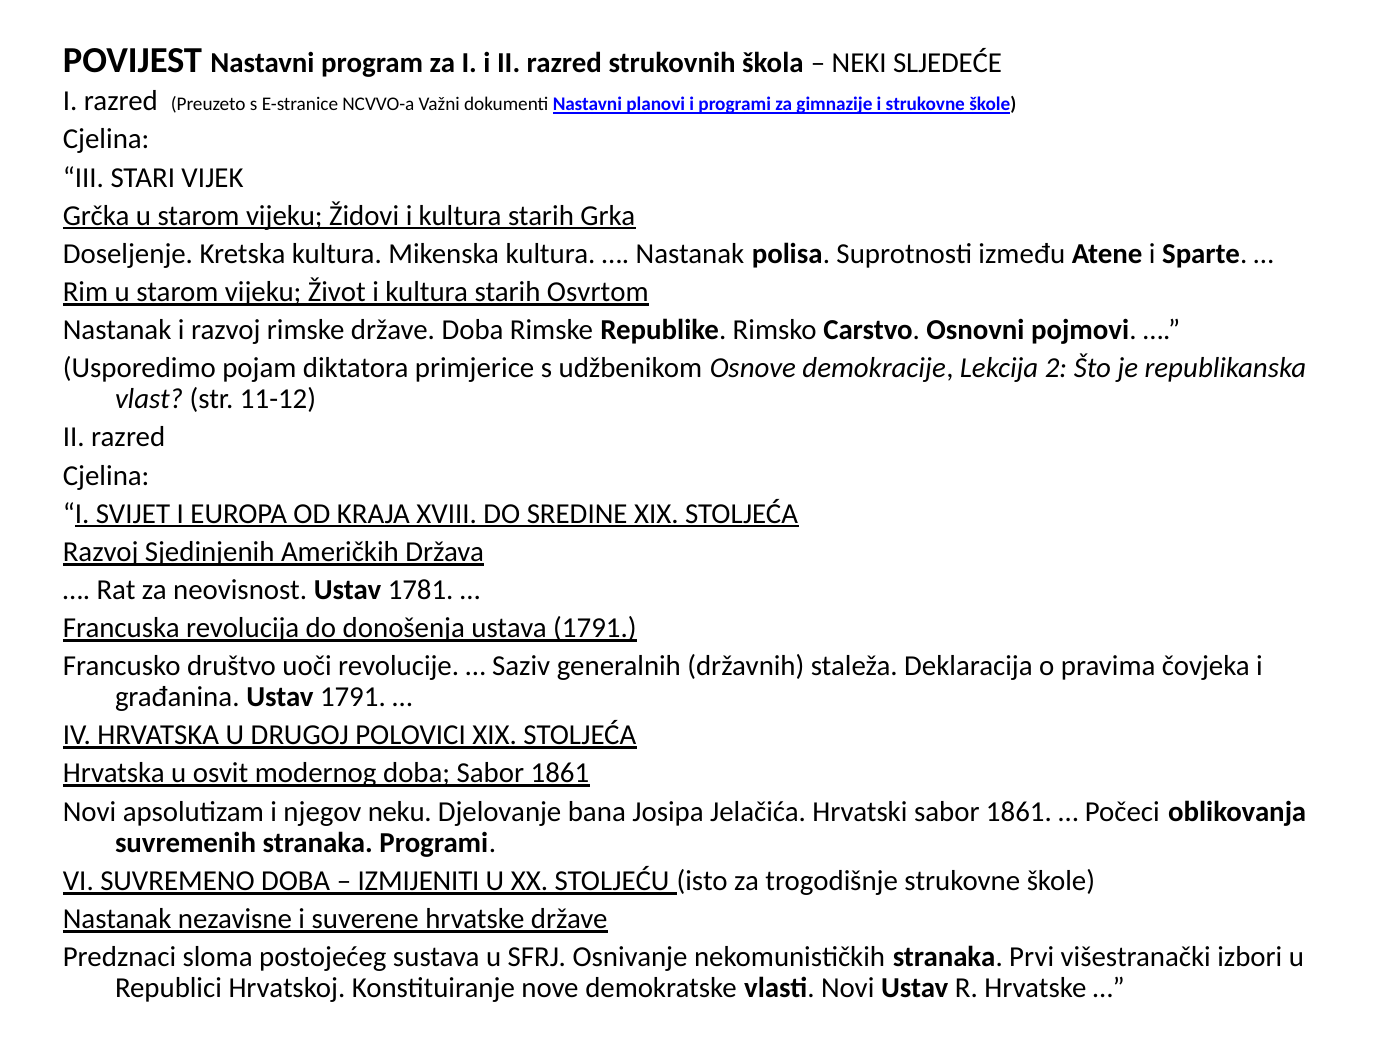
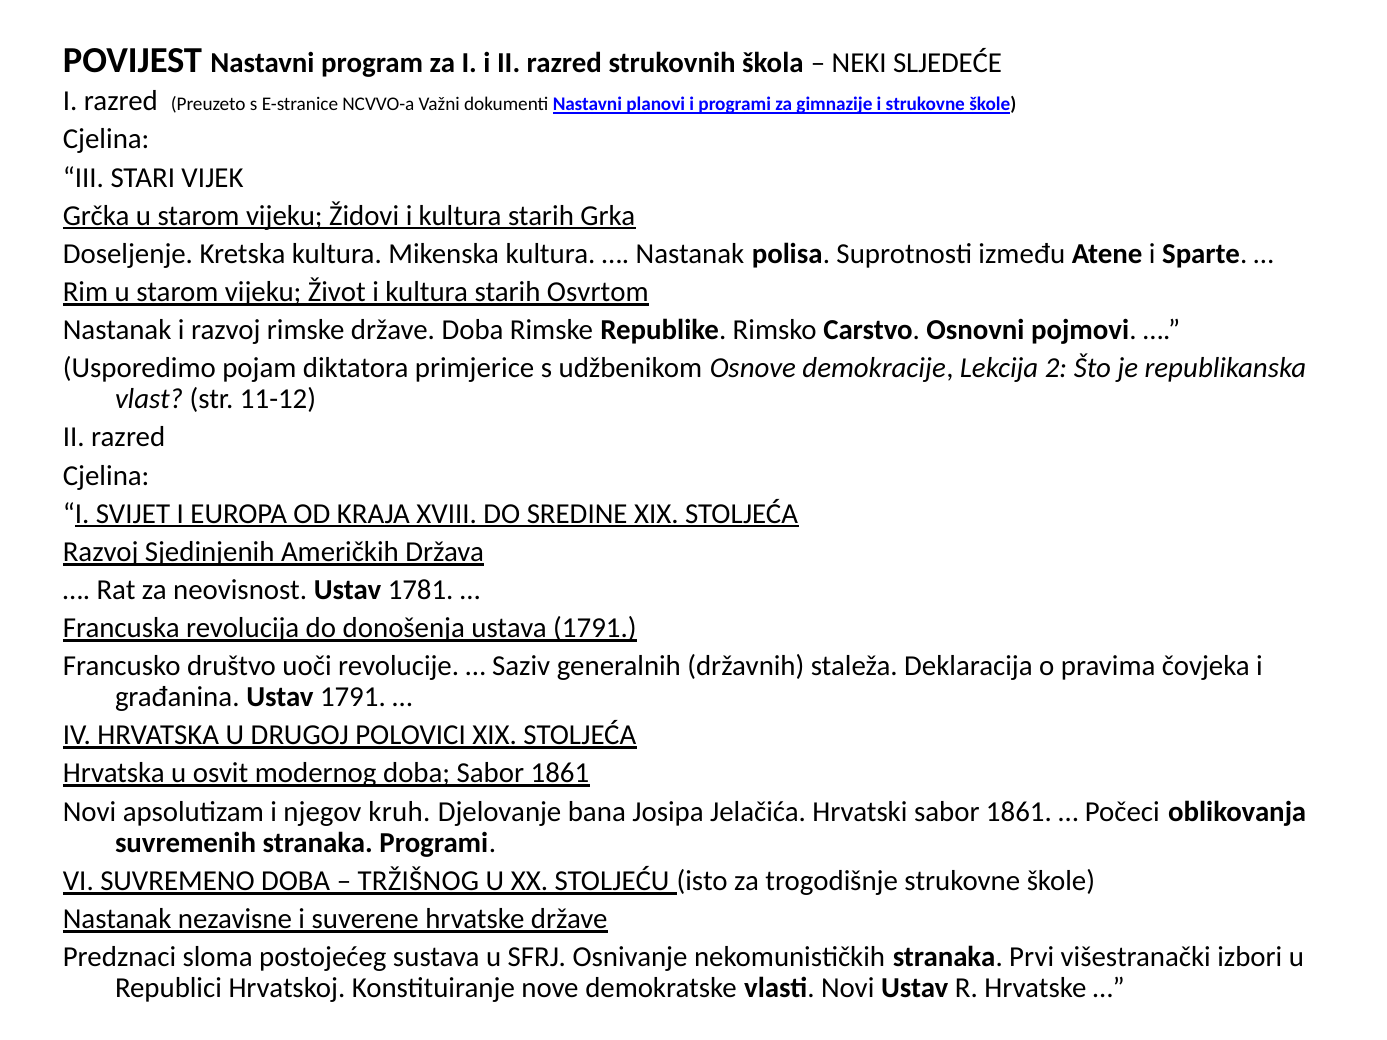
neku: neku -> kruh (399, 812)
IZMIJENITI: IZMIJENITI -> TRŽIŠNOG (418, 881)
